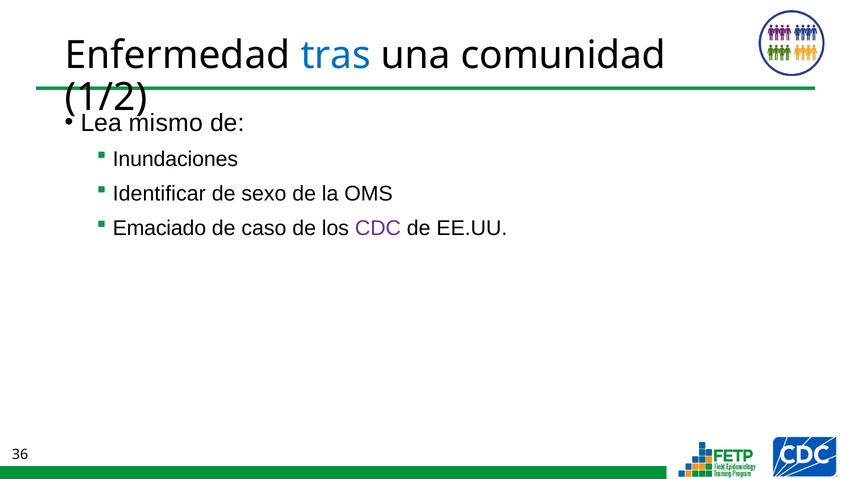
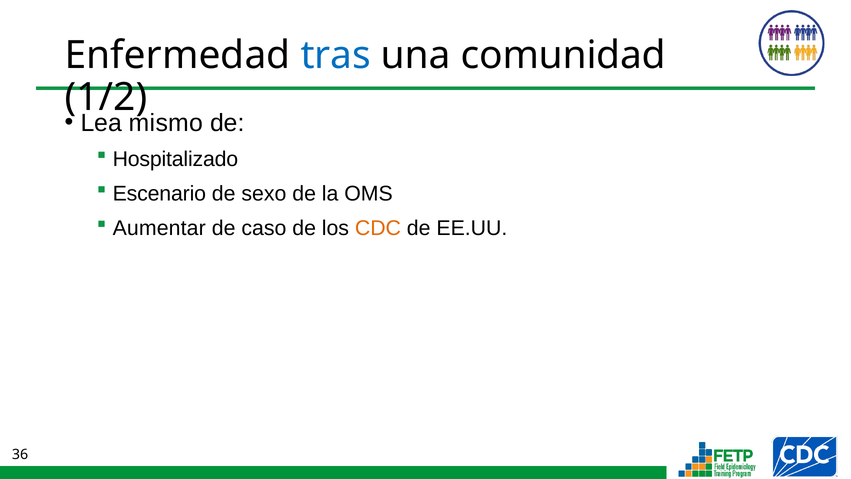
Inundaciones: Inundaciones -> Hospitalizado (175, 159)
Identificar: Identificar -> Escenario (159, 194)
Emaciado: Emaciado -> Aumentar (159, 228)
CDC colour: purple -> orange (378, 228)
